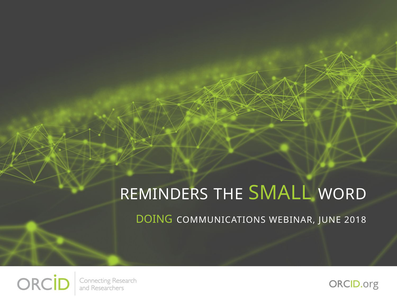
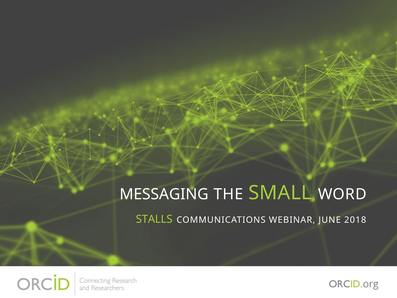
REMINDERS: REMINDERS -> MESSAGING (164, 194)
DOING: DOING -> STALLS (154, 219)
